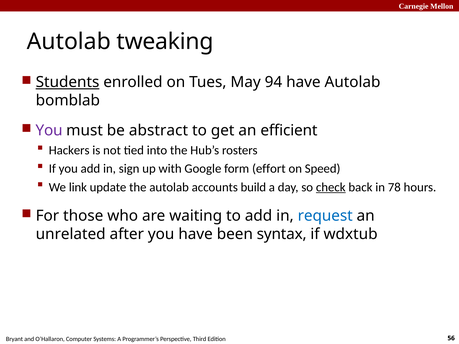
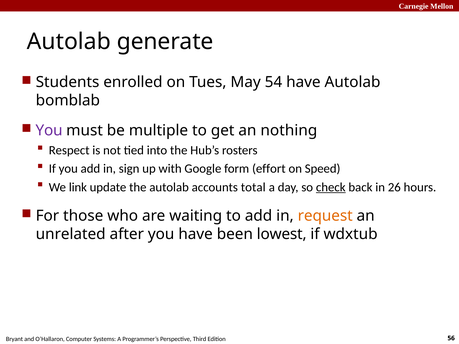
tweaking: tweaking -> generate (165, 42)
Students underline: present -> none (68, 82)
94: 94 -> 54 (273, 82)
abstract: abstract -> multiple (158, 130)
efficient: efficient -> nothing (289, 130)
Hackers: Hackers -> Respect (69, 150)
build: build -> total (253, 187)
78: 78 -> 26 (394, 187)
request colour: blue -> orange (325, 216)
syntax: syntax -> lowest (282, 234)
